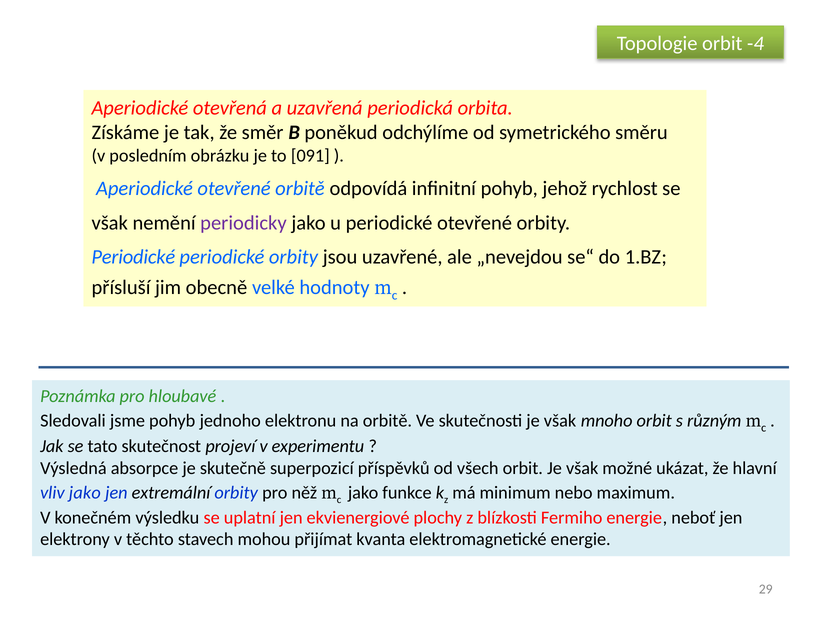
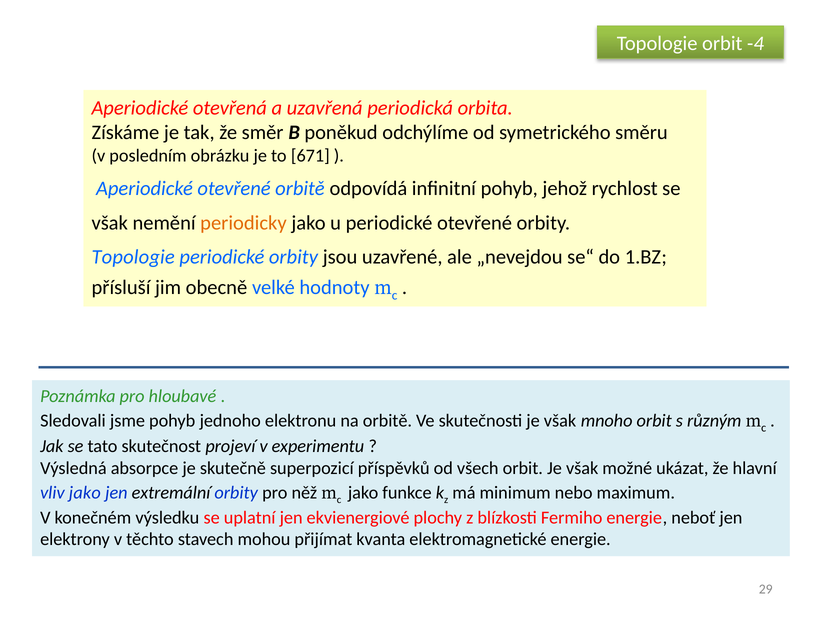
091: 091 -> 671 (310, 155)
periodicky colour: purple -> orange (243, 223)
Periodické: Periodické -> Topologie (133, 257)
